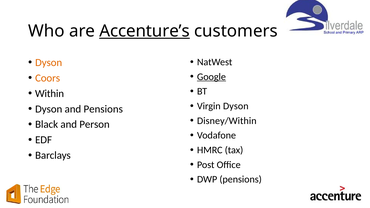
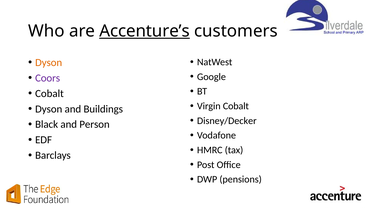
Google underline: present -> none (211, 77)
Coors colour: orange -> purple (48, 78)
Within: Within -> Cobalt (49, 94)
Virgin Dyson: Dyson -> Cobalt (236, 106)
and Pensions: Pensions -> Buildings (103, 109)
Disney/Within: Disney/Within -> Disney/Decker (227, 121)
